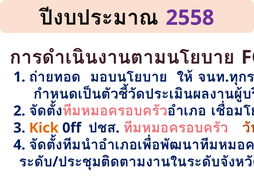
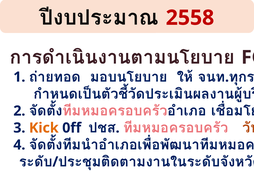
2558 colour: purple -> red (190, 18)
